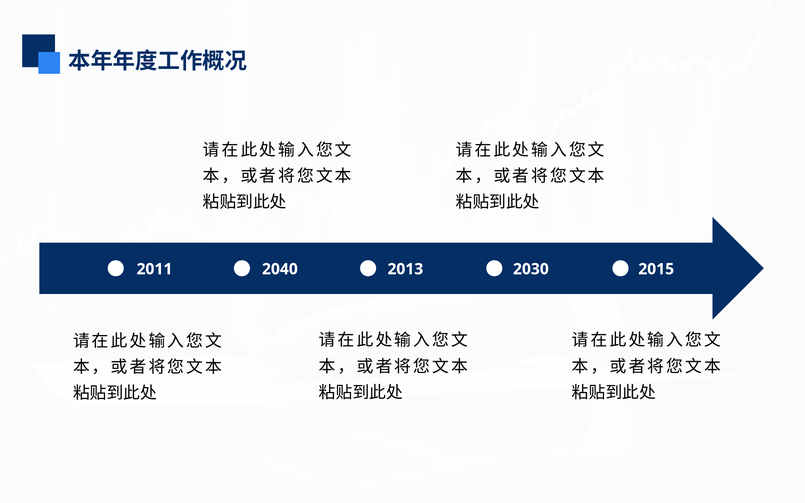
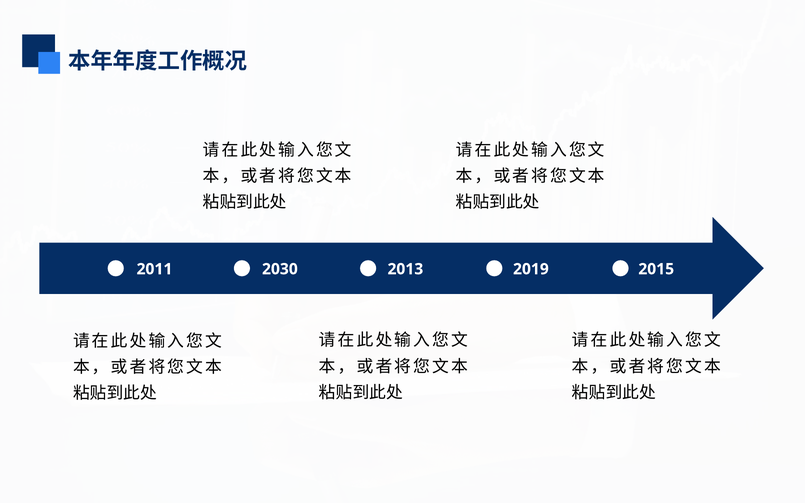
2040: 2040 -> 2030 (280, 269)
2030: 2030 -> 2019 (531, 269)
